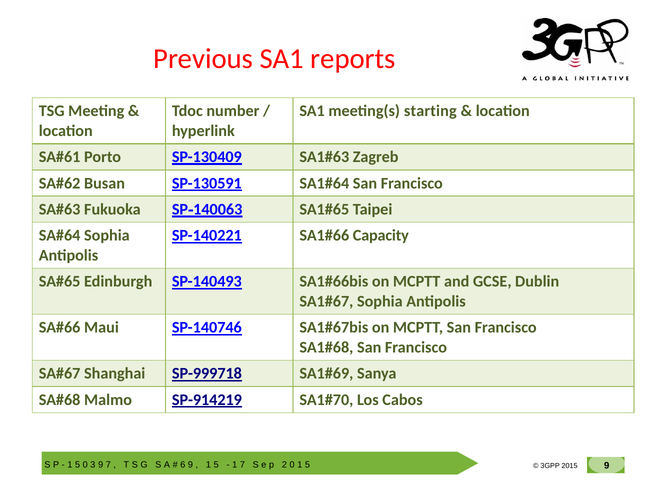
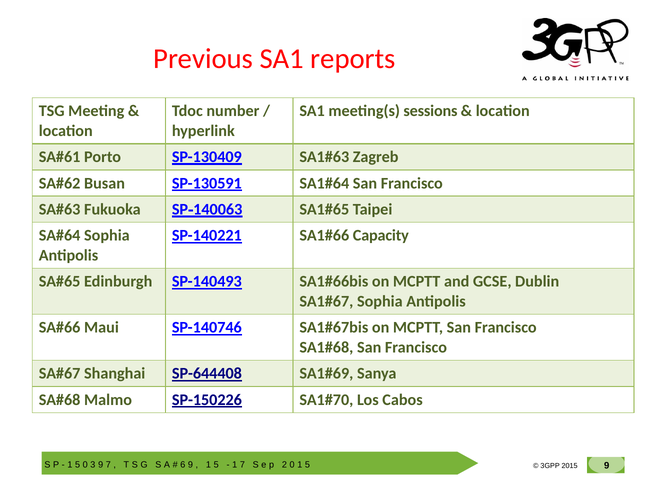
starting: starting -> sessions (430, 111)
SP-999718: SP-999718 -> SP-644408 (207, 373)
SP-914219: SP-914219 -> SP-150226 (207, 399)
